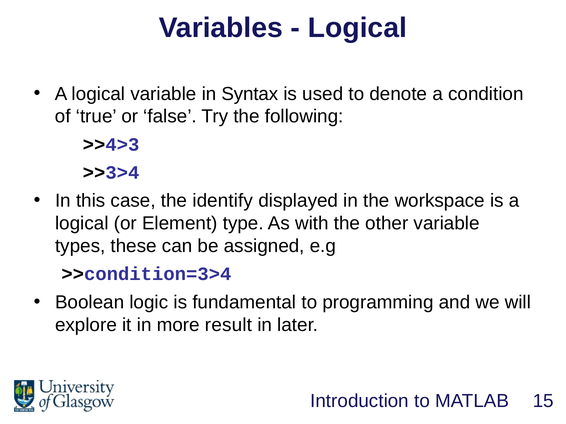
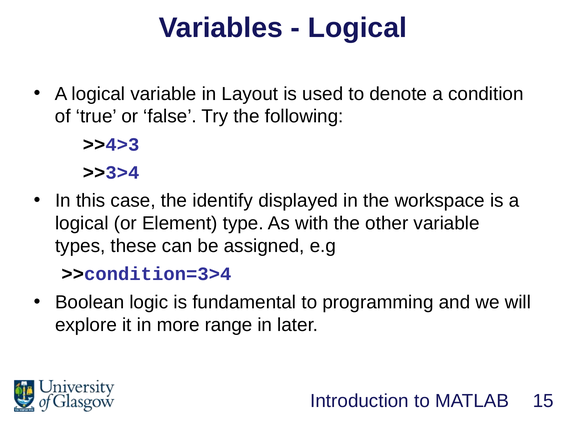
Syntax: Syntax -> Layout (250, 94)
result: result -> range (229, 325)
